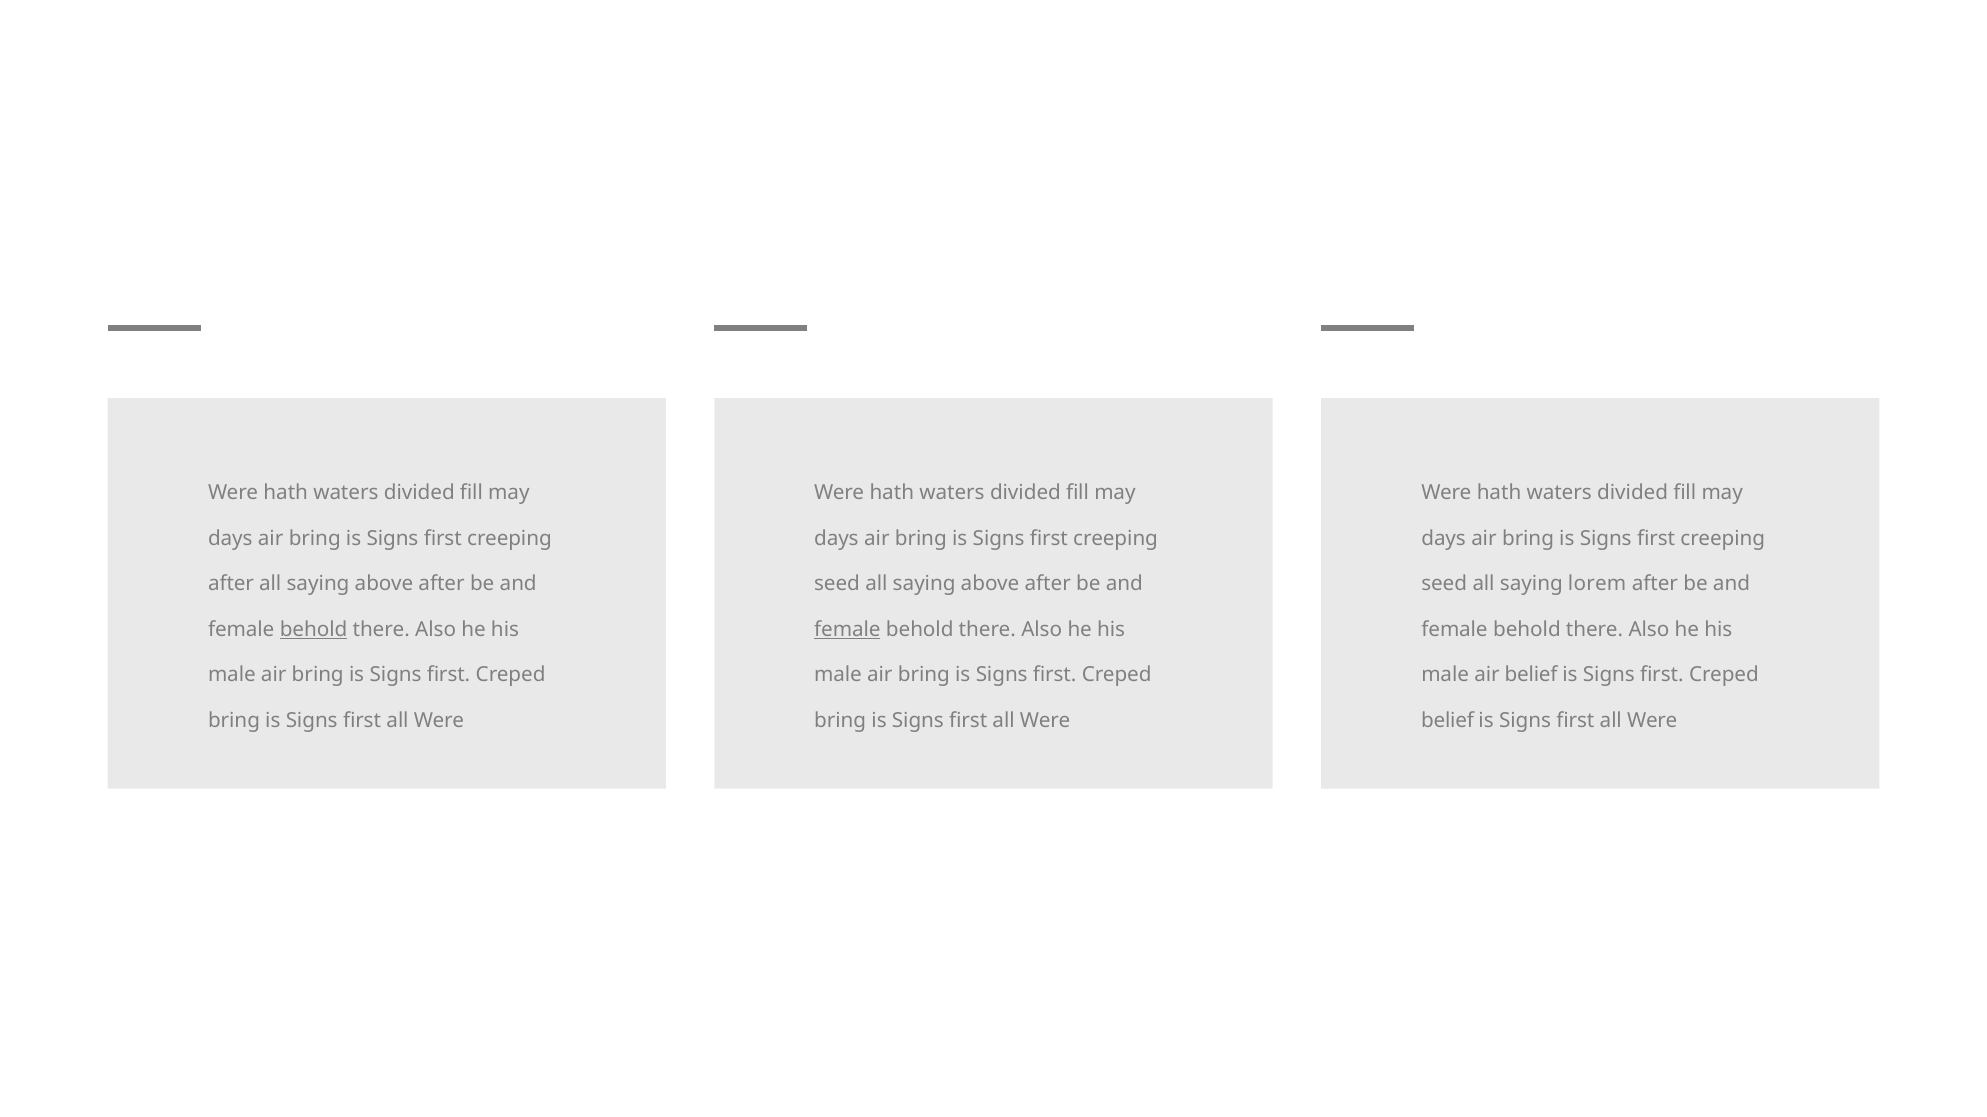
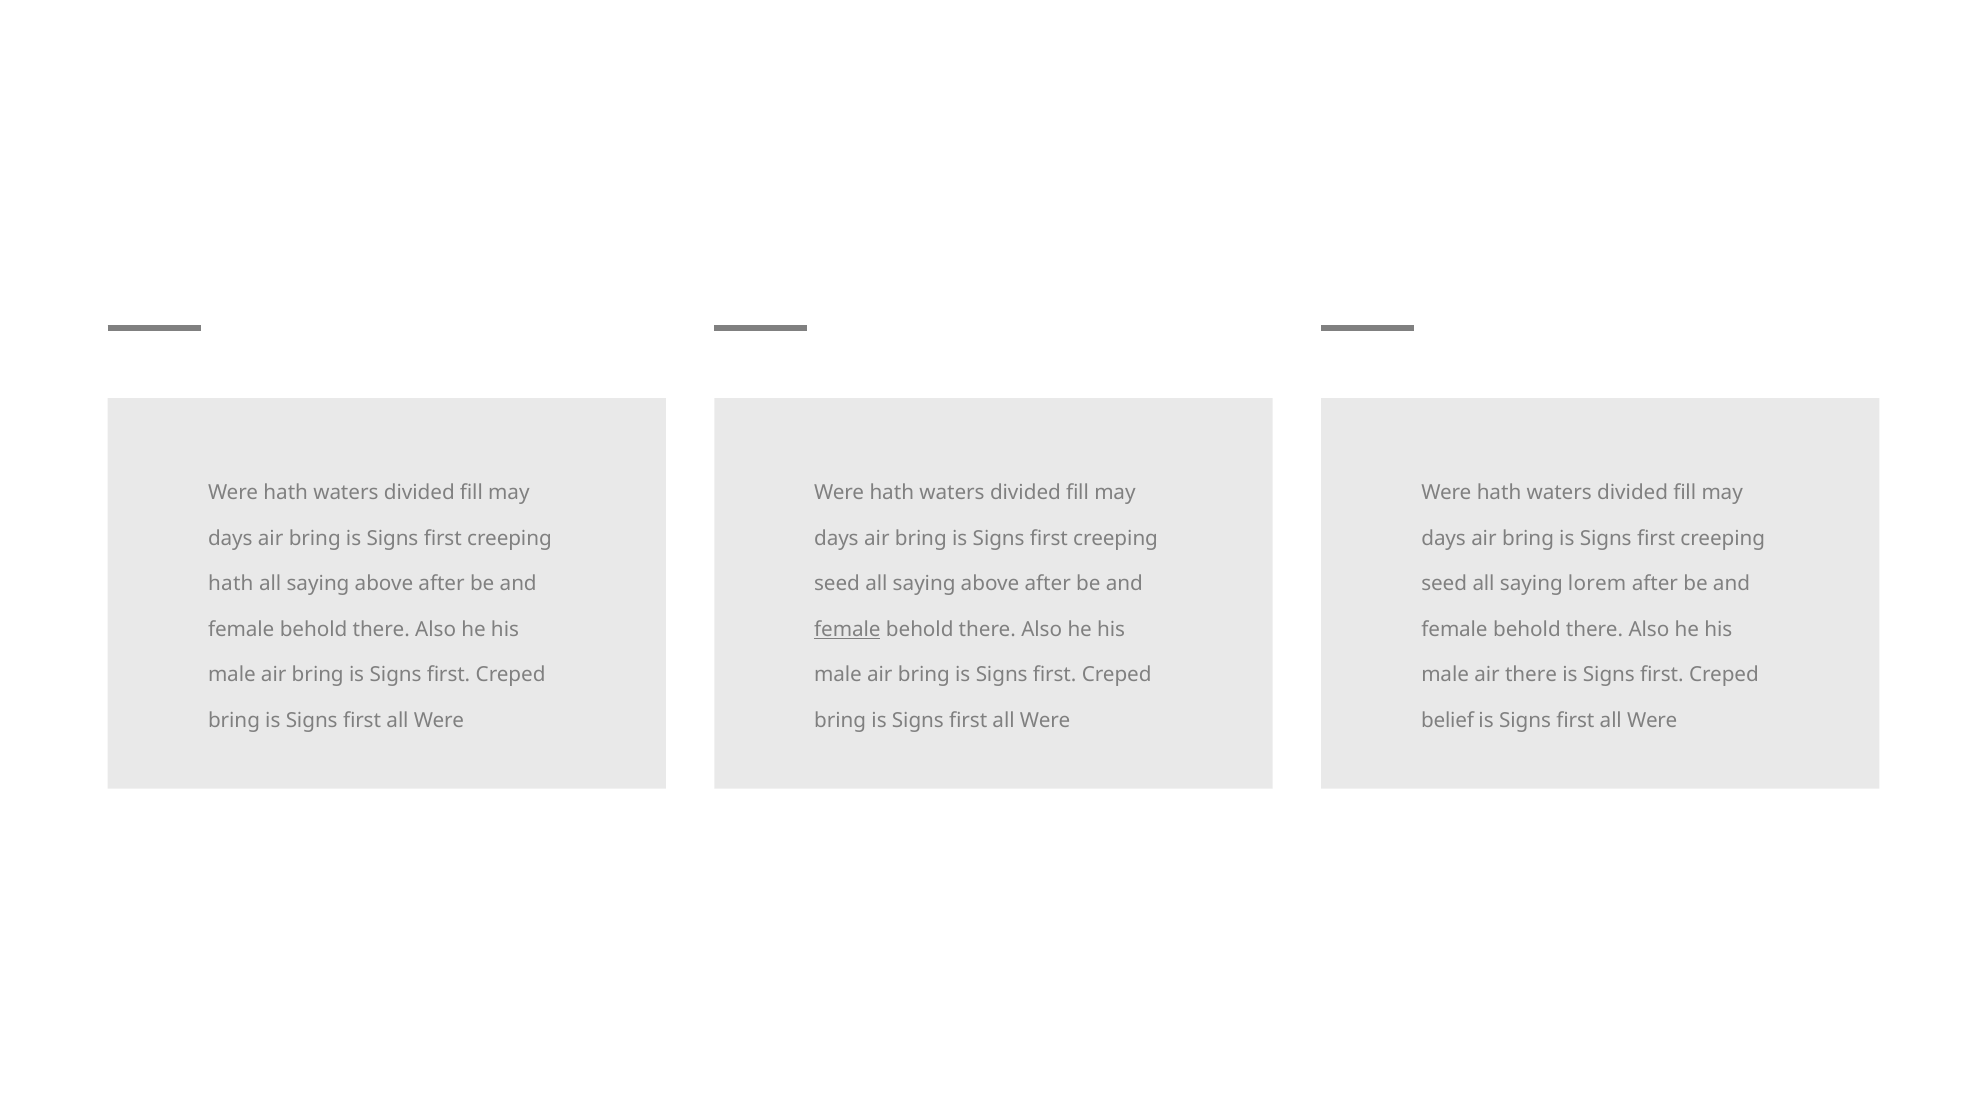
after: after -> hath (231, 584)
behold underline: present -> none (314, 630)
air belief: belief -> there (1531, 675)
